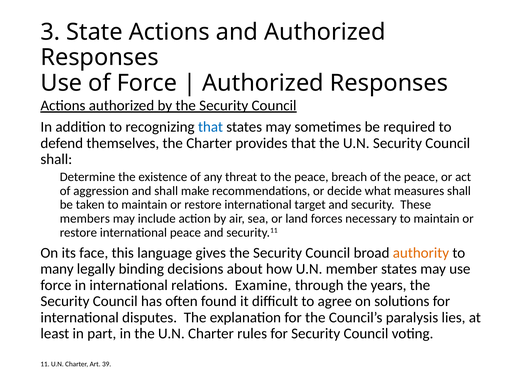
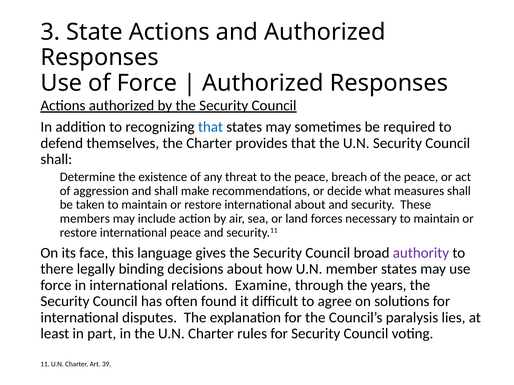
international target: target -> about (310, 205)
authority colour: orange -> purple (421, 253)
many: many -> there (57, 269)
